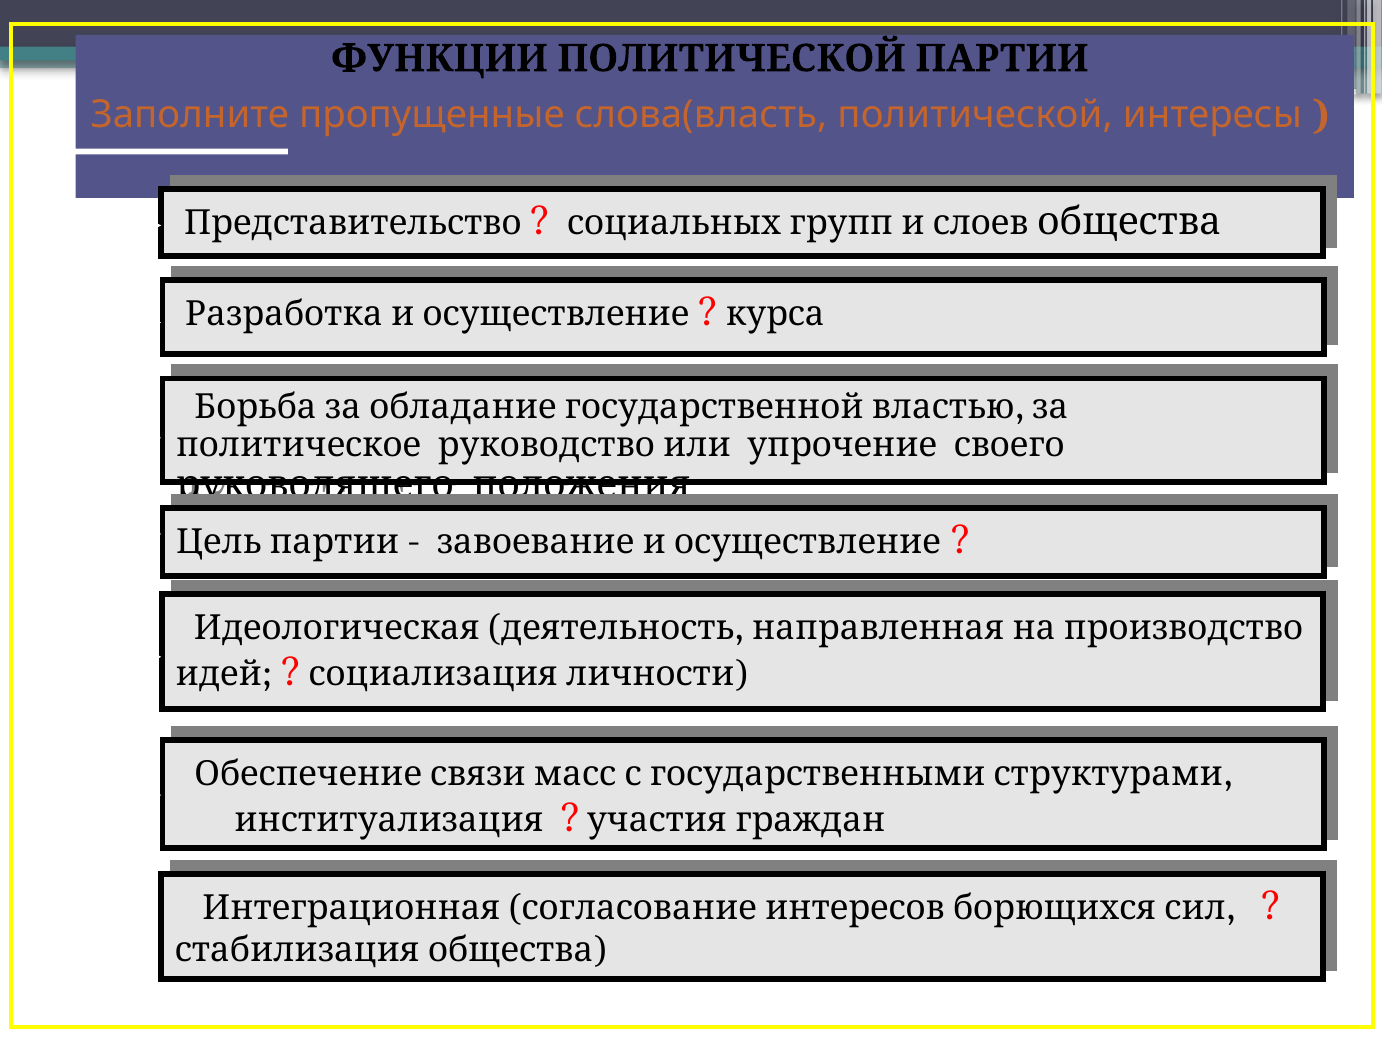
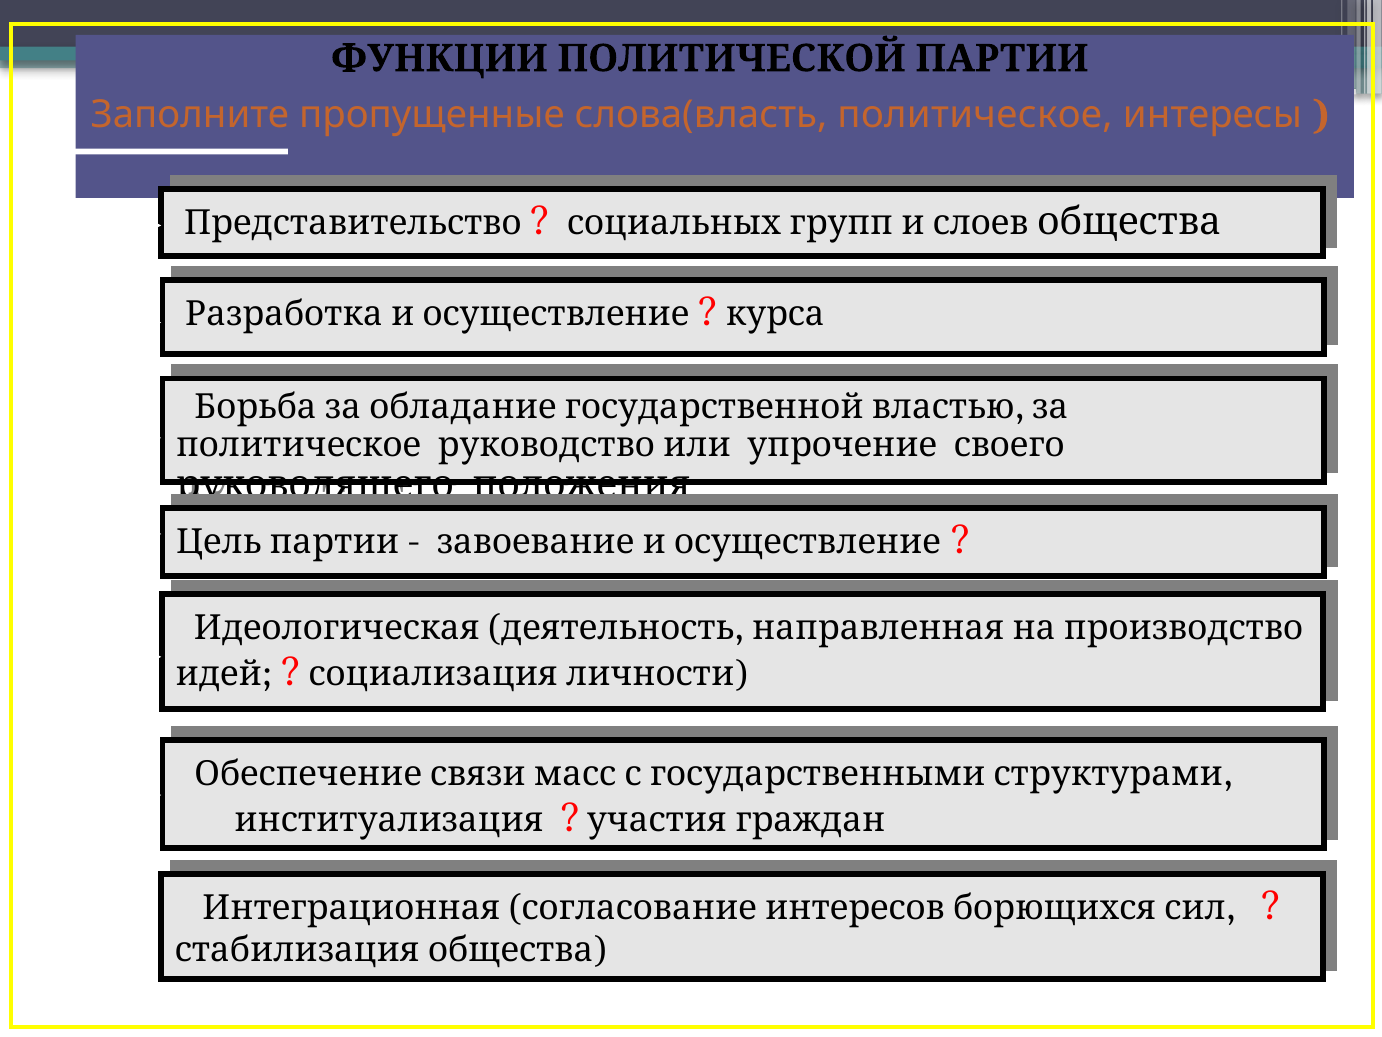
слова(власть политической: политической -> политическое (975, 115)
